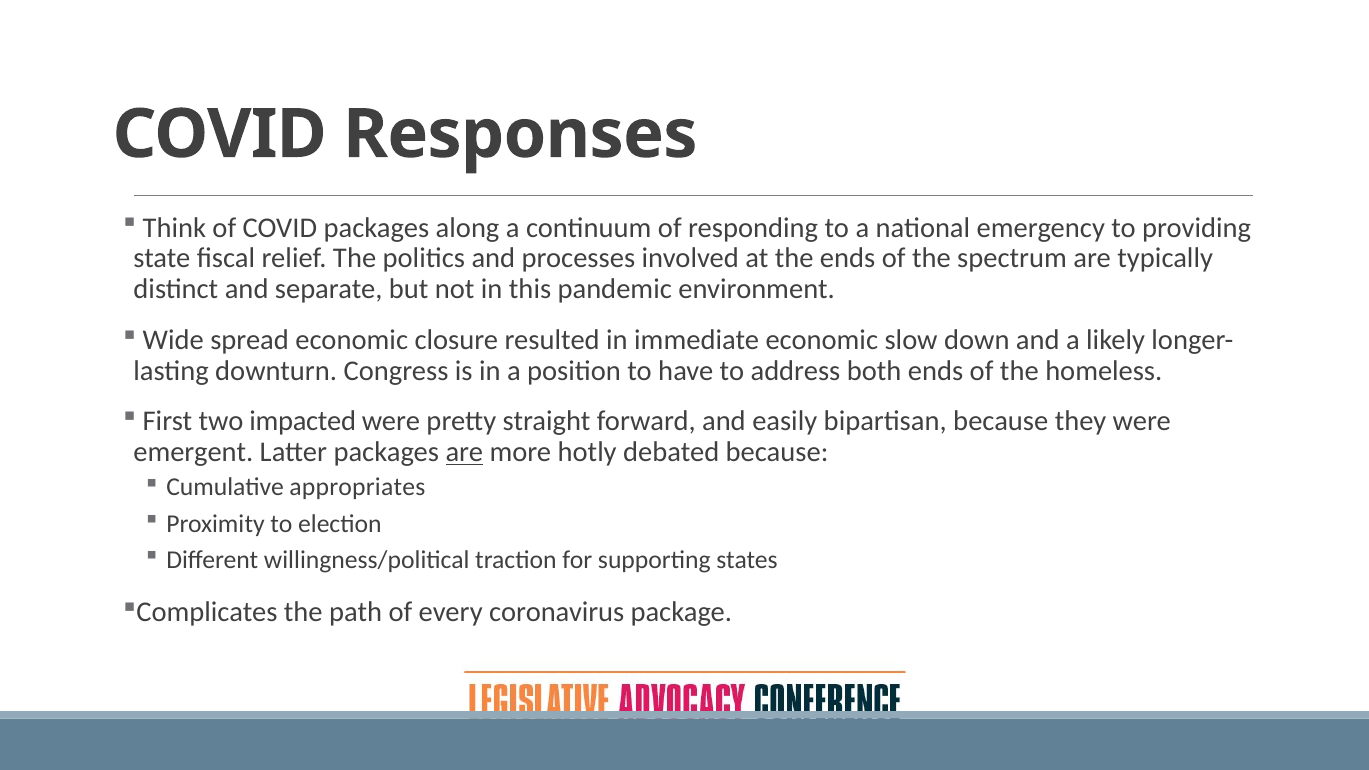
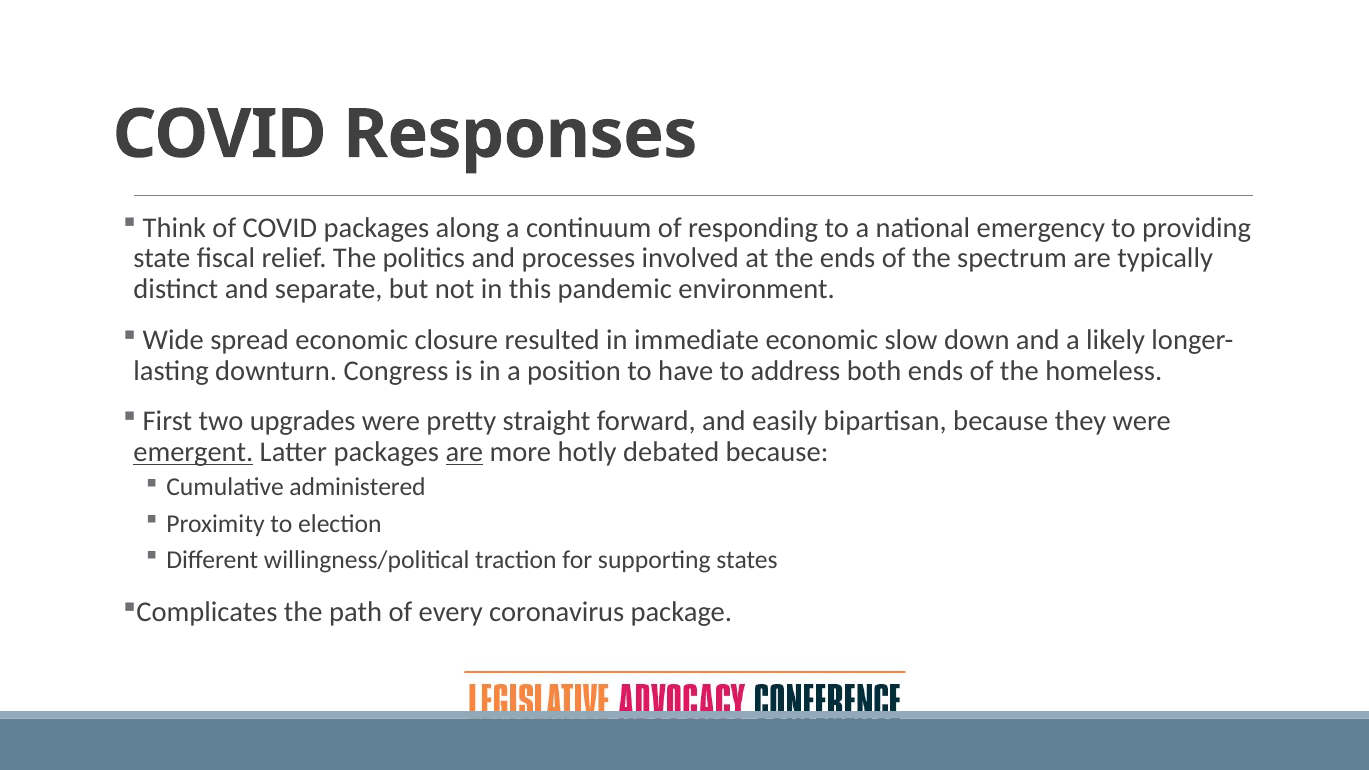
impacted: impacted -> upgrades (303, 422)
emergent underline: none -> present (193, 452)
appropriates: appropriates -> administered (358, 487)
